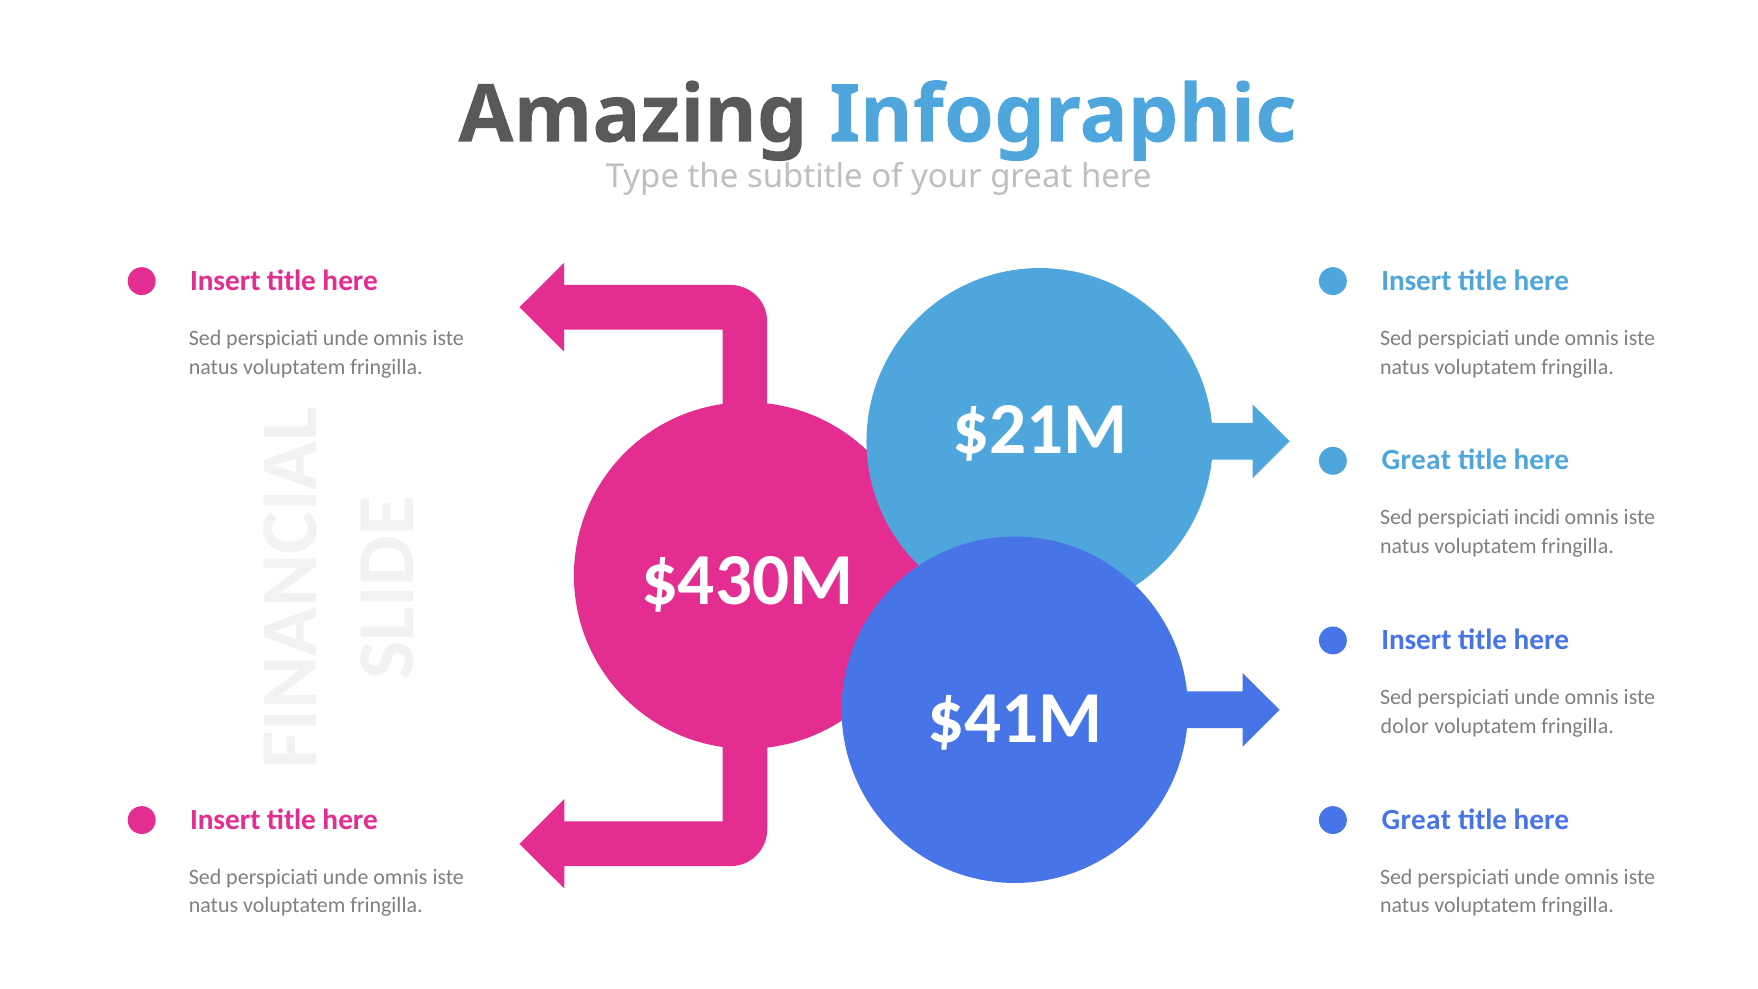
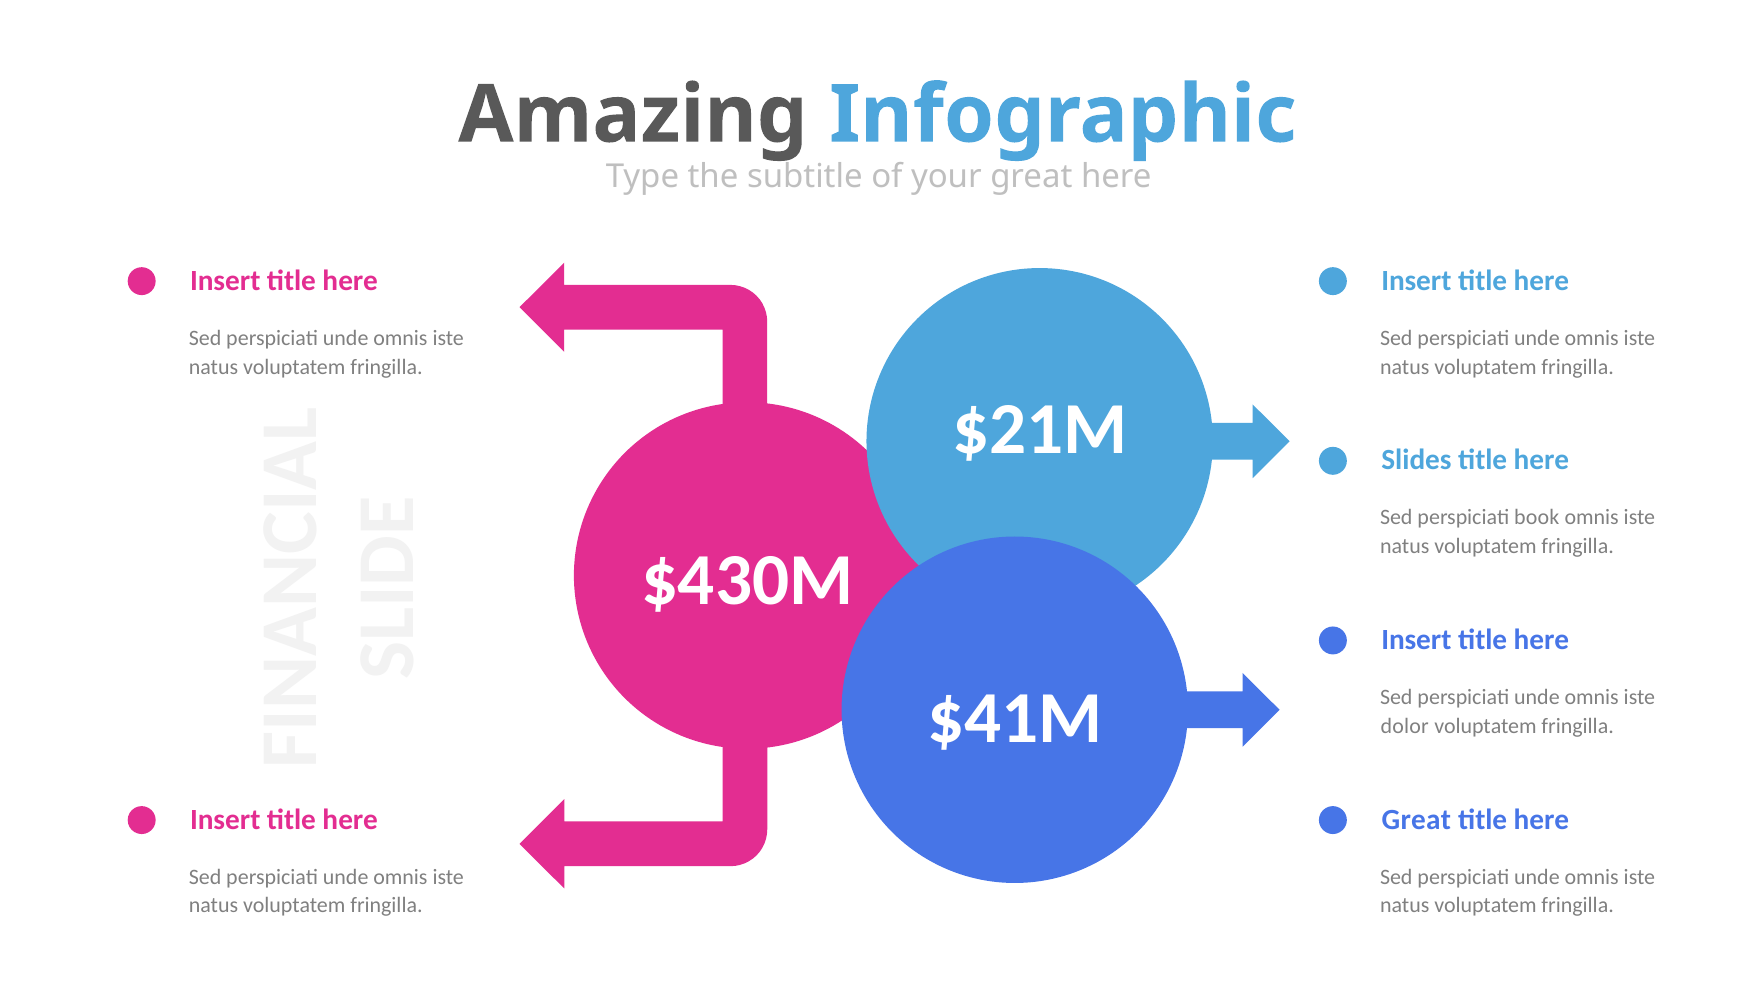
Great: Great -> Slides (1416, 460)
incidi: incidi -> book (1537, 517)
